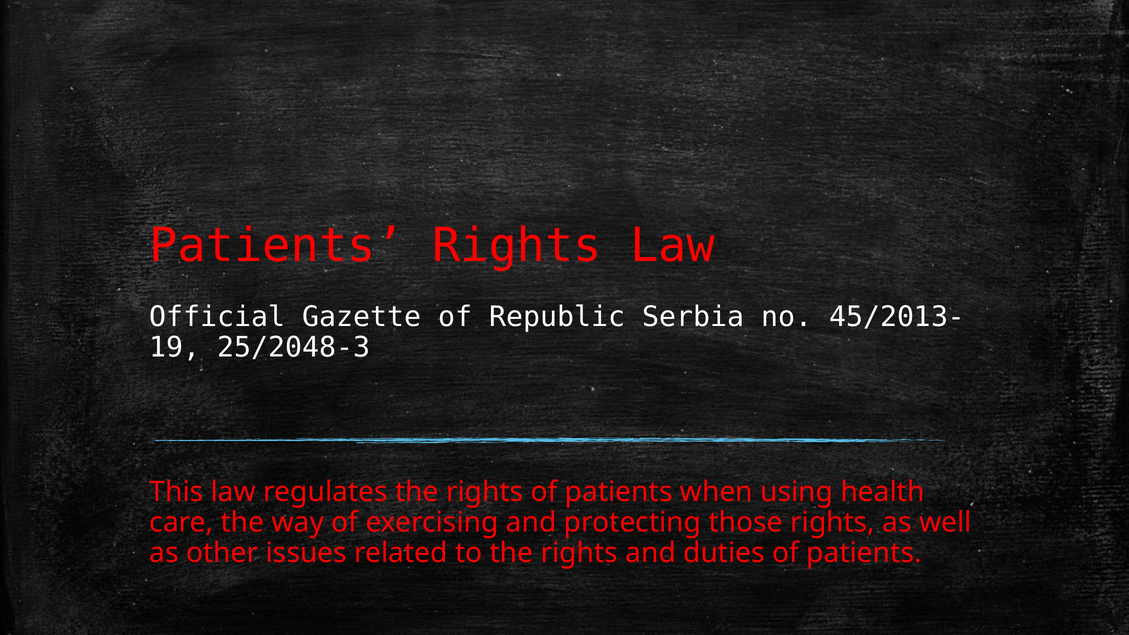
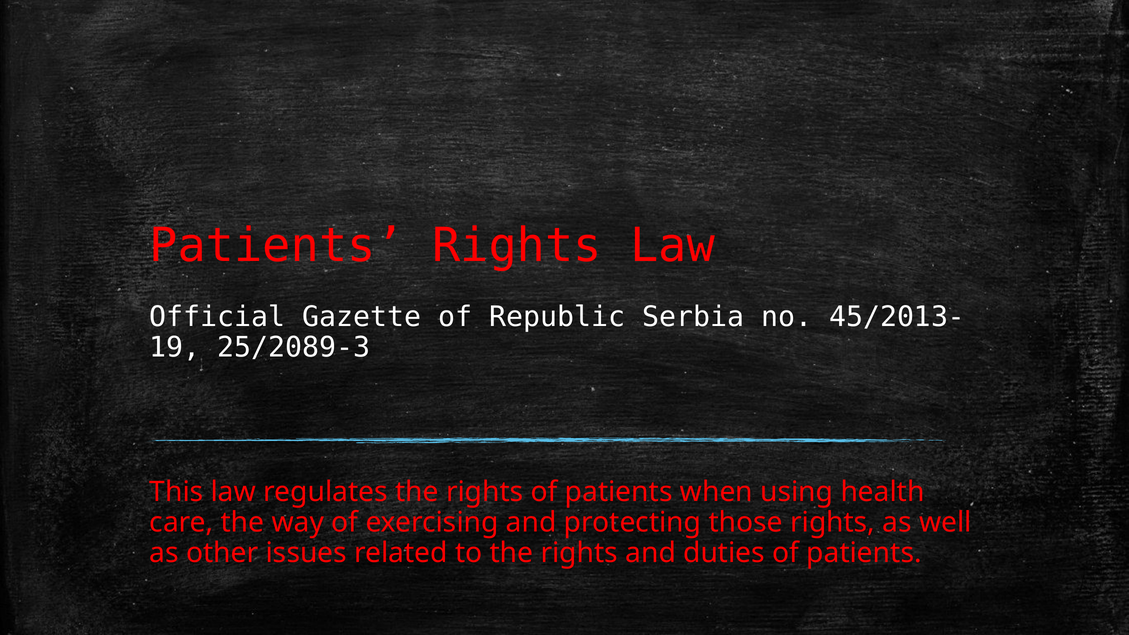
25/2048-3: 25/2048-3 -> 25/2089-3 (294, 347)
